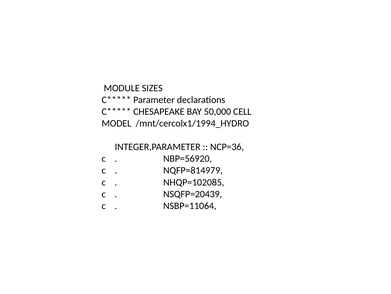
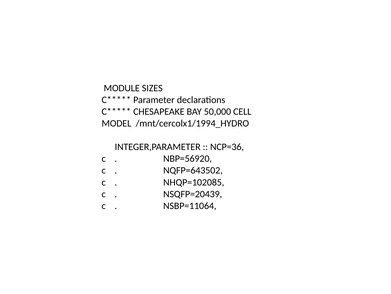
NQFP=814979: NQFP=814979 -> NQFP=643502 (193, 170)
